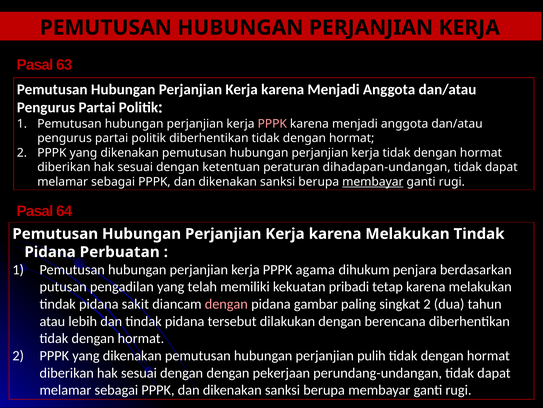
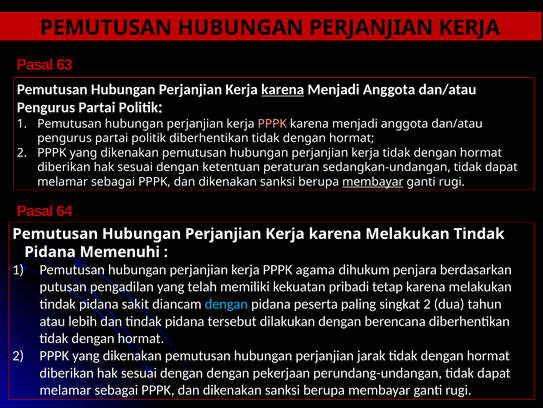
karena underline: none -> present (283, 89)
dihadapan-undangan: dihadapan-undangan -> sedangkan-undangan (387, 167)
Perbuatan: Perbuatan -> Memenuhi (120, 252)
dengan colour: pink -> light blue (226, 304)
gambar: gambar -> peserta (316, 304)
pulih: pulih -> jarak (371, 355)
